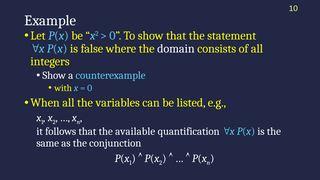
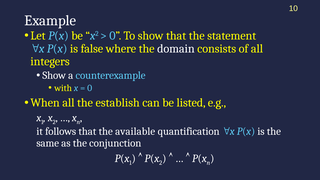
variables: variables -> establish (118, 103)
